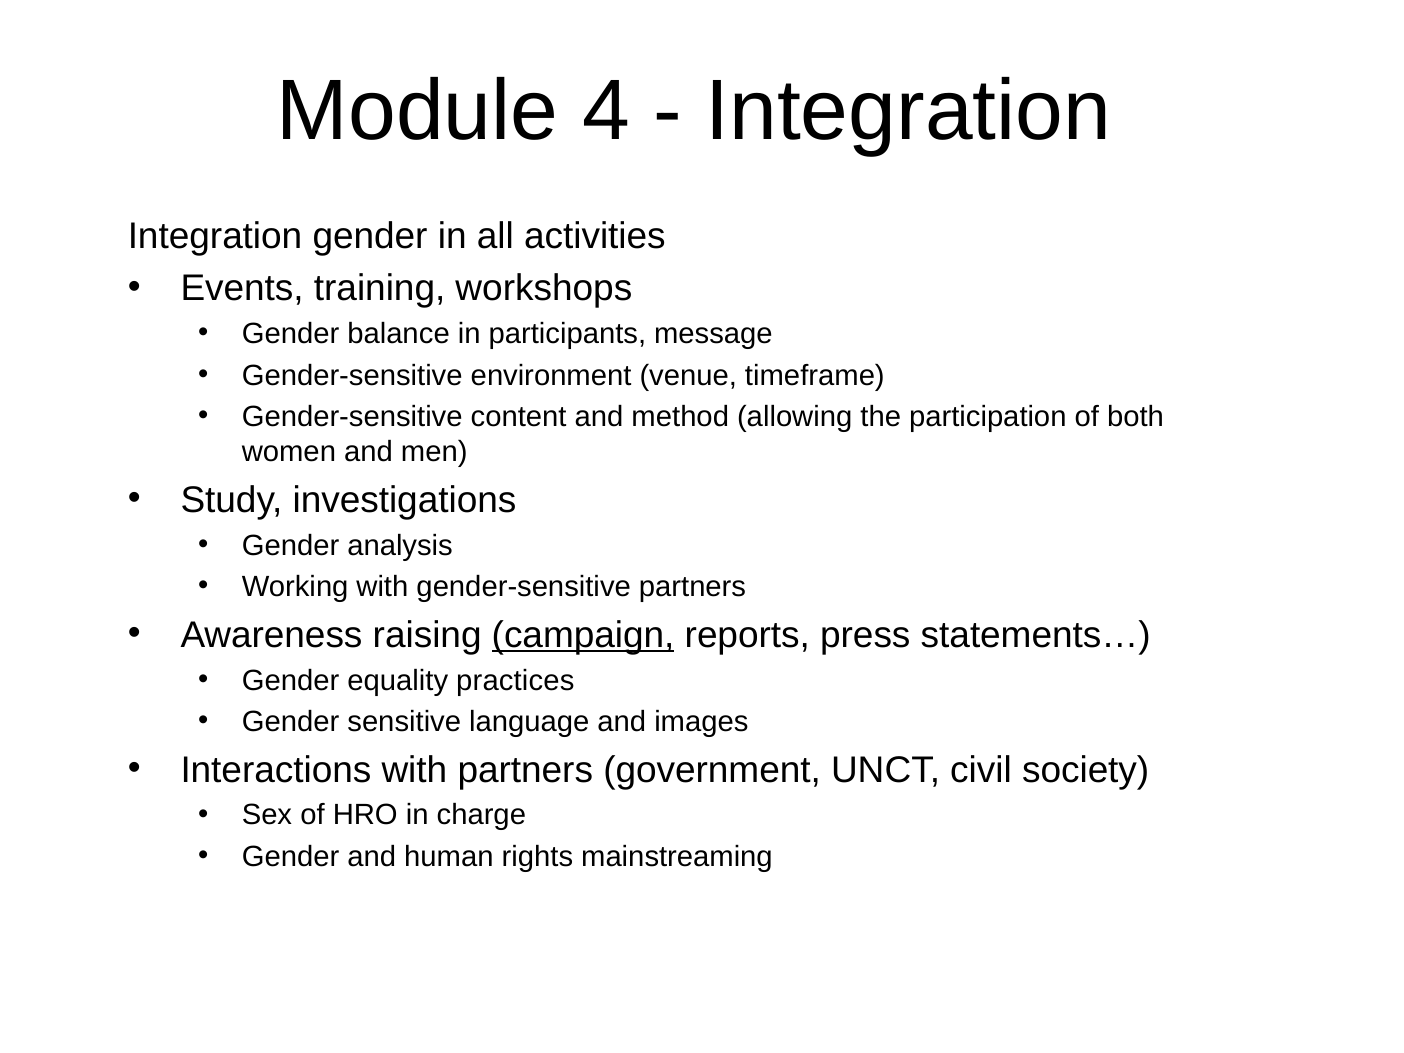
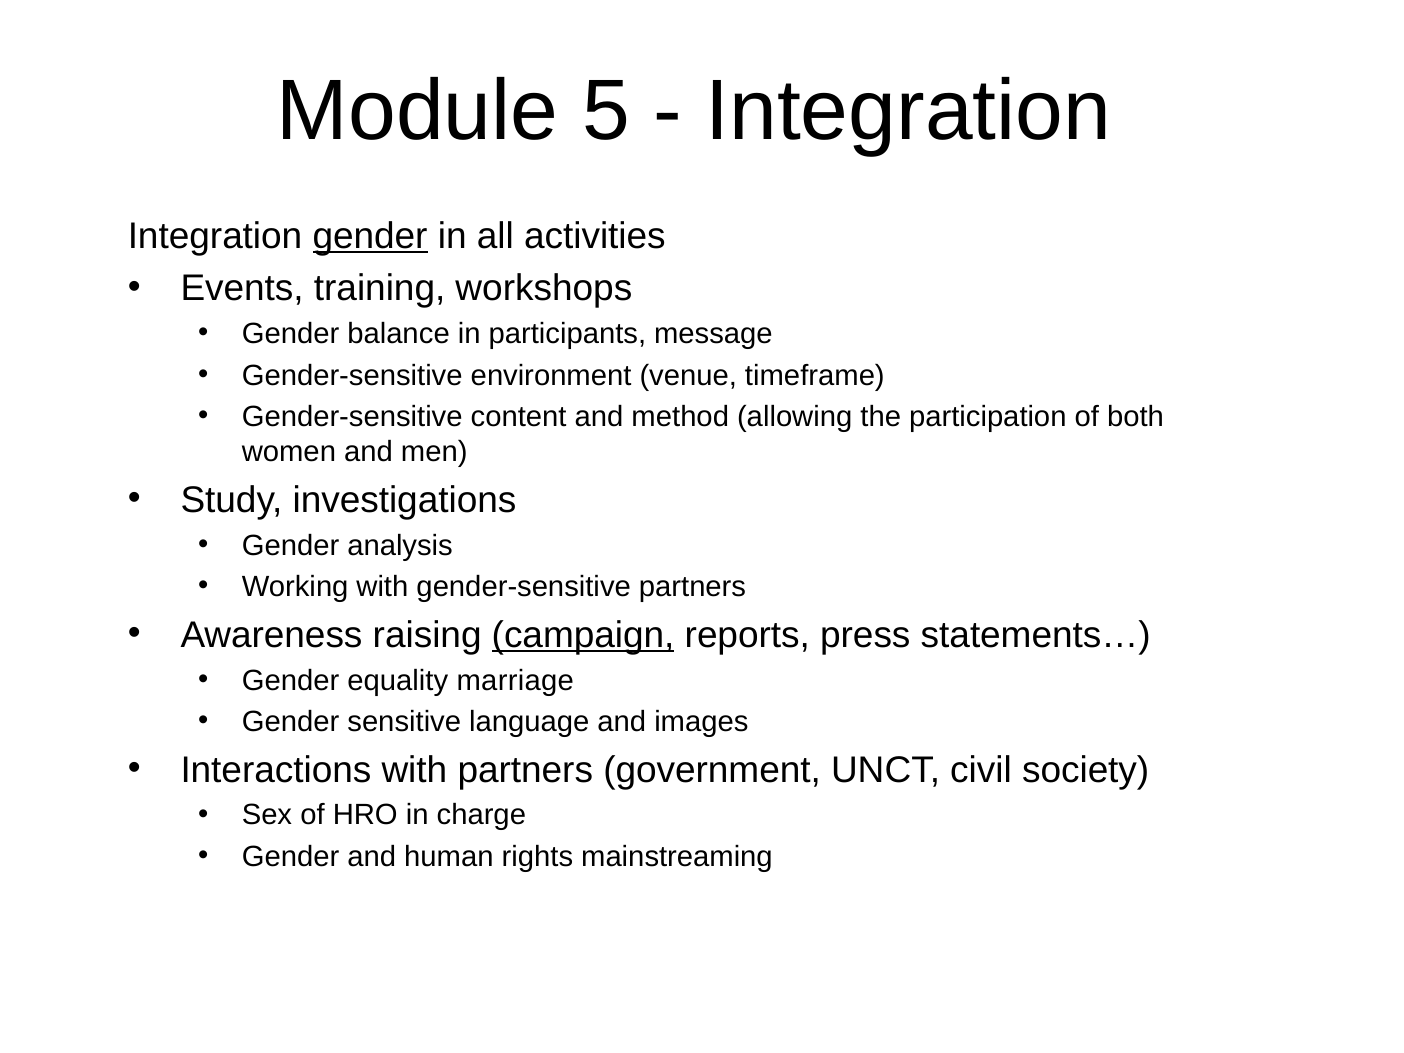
4: 4 -> 5 (606, 111)
gender underline: none -> present (370, 236)
practices: practices -> marriage (515, 680)
